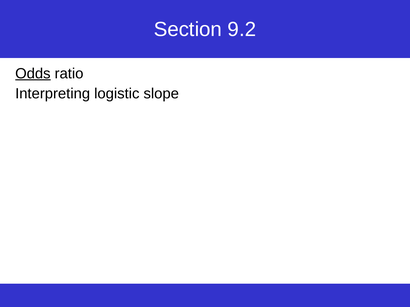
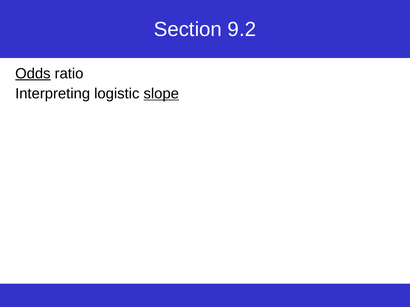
slope underline: none -> present (161, 94)
